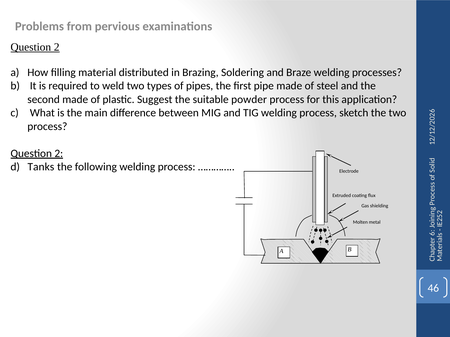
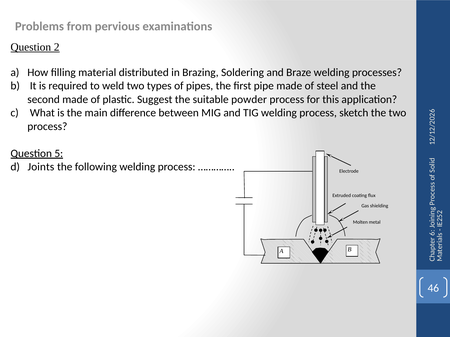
2: 2 -> 5 (59, 154)
Tanks: Tanks -> Joints (41, 167)
